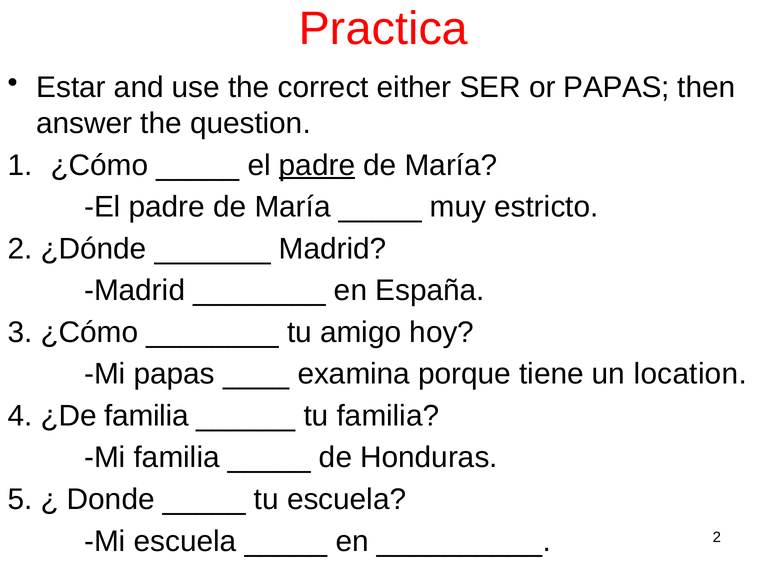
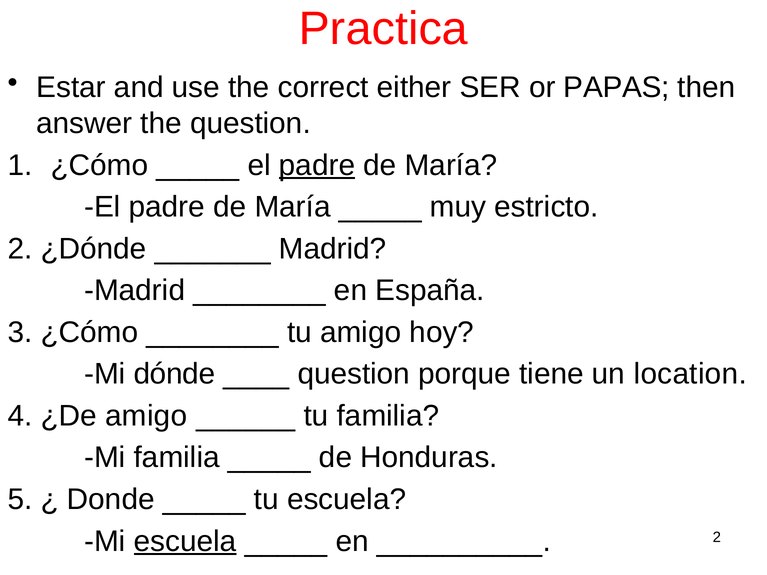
Mi papas: papas -> dónde (174, 374)
examina: examina -> question (354, 374)
¿De familia: familia -> amigo (146, 416)
escuela underline: none -> present (185, 541)
